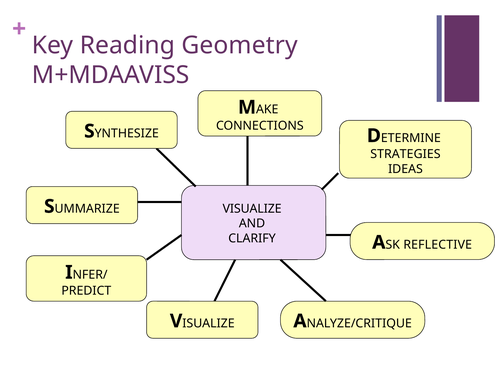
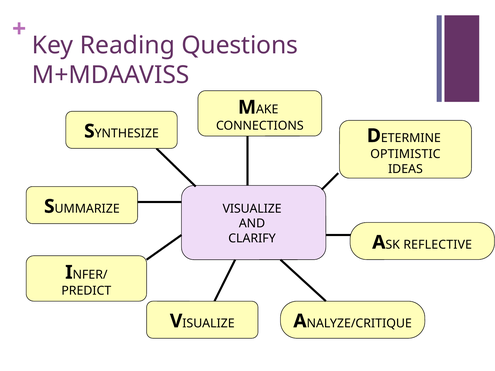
Geometry: Geometry -> Questions (240, 45)
STRATEGIES: STRATEGIES -> OPTIMISTIC (405, 154)
